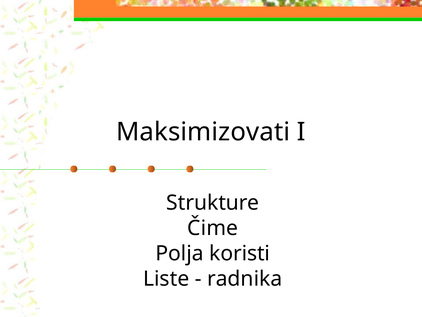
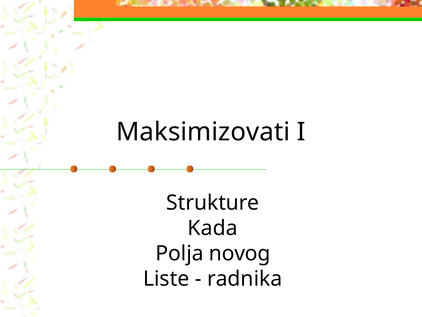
Čime: Čime -> Kada (213, 228)
koristi: koristi -> novog (240, 253)
